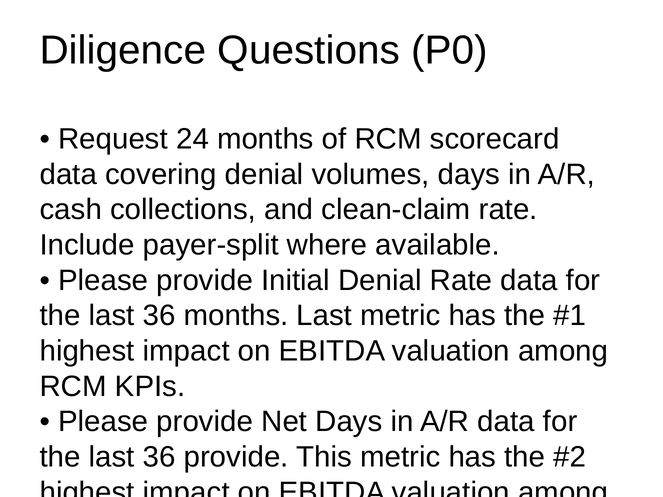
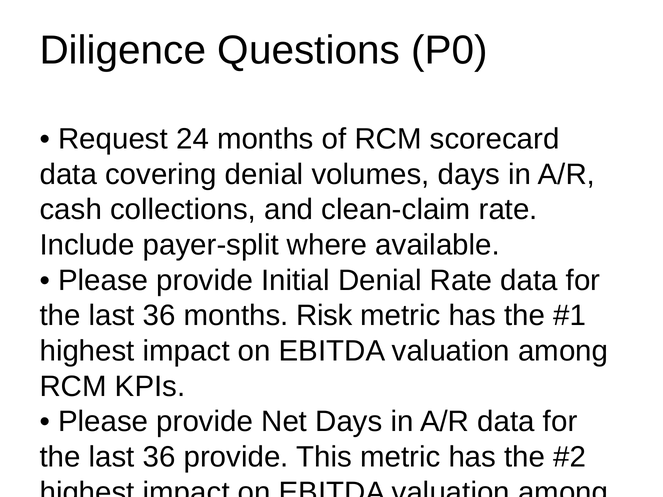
months Last: Last -> Risk (324, 316)
